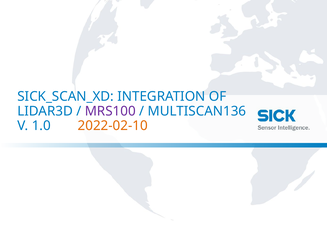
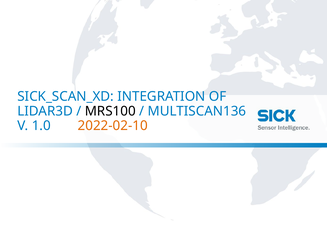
MRS100 colour: purple -> black (110, 111)
